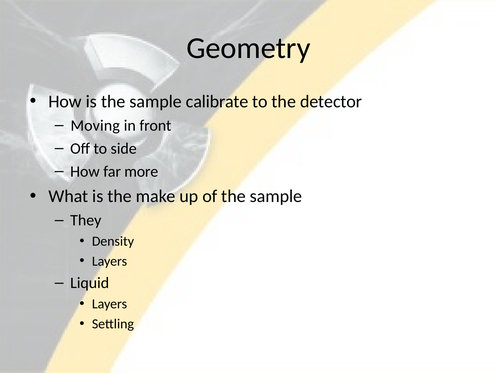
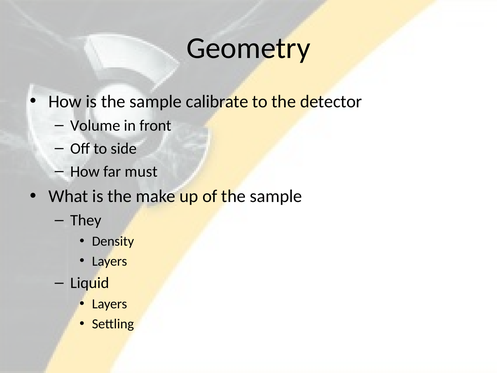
Moving: Moving -> Volume (95, 125)
more: more -> must (141, 171)
